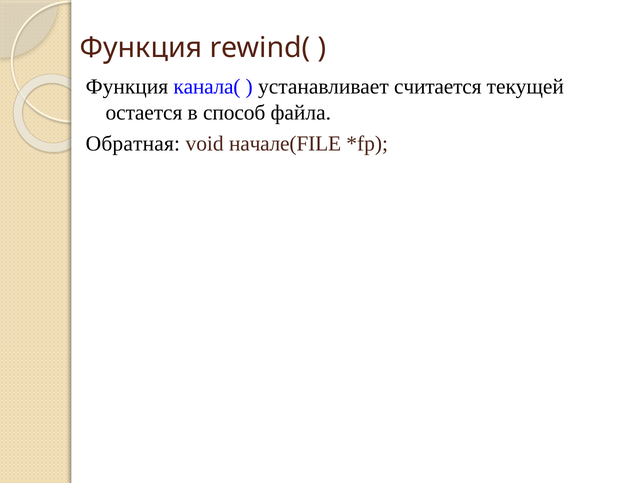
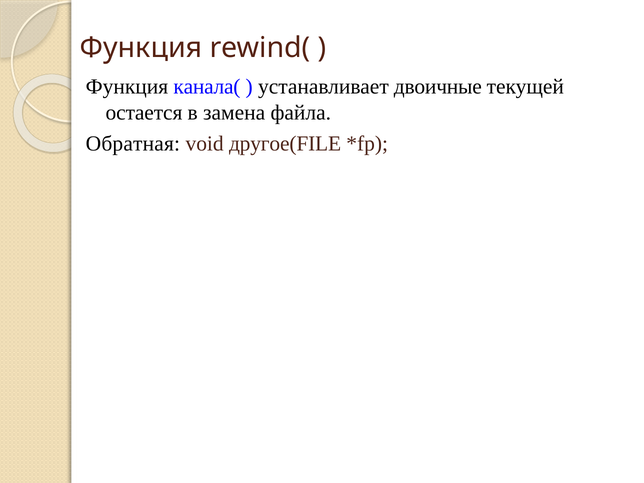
считается: считается -> двоичные (438, 87)
способ: способ -> замена (234, 112)
начале(FILE: начале(FILE -> другое(FILE (285, 144)
